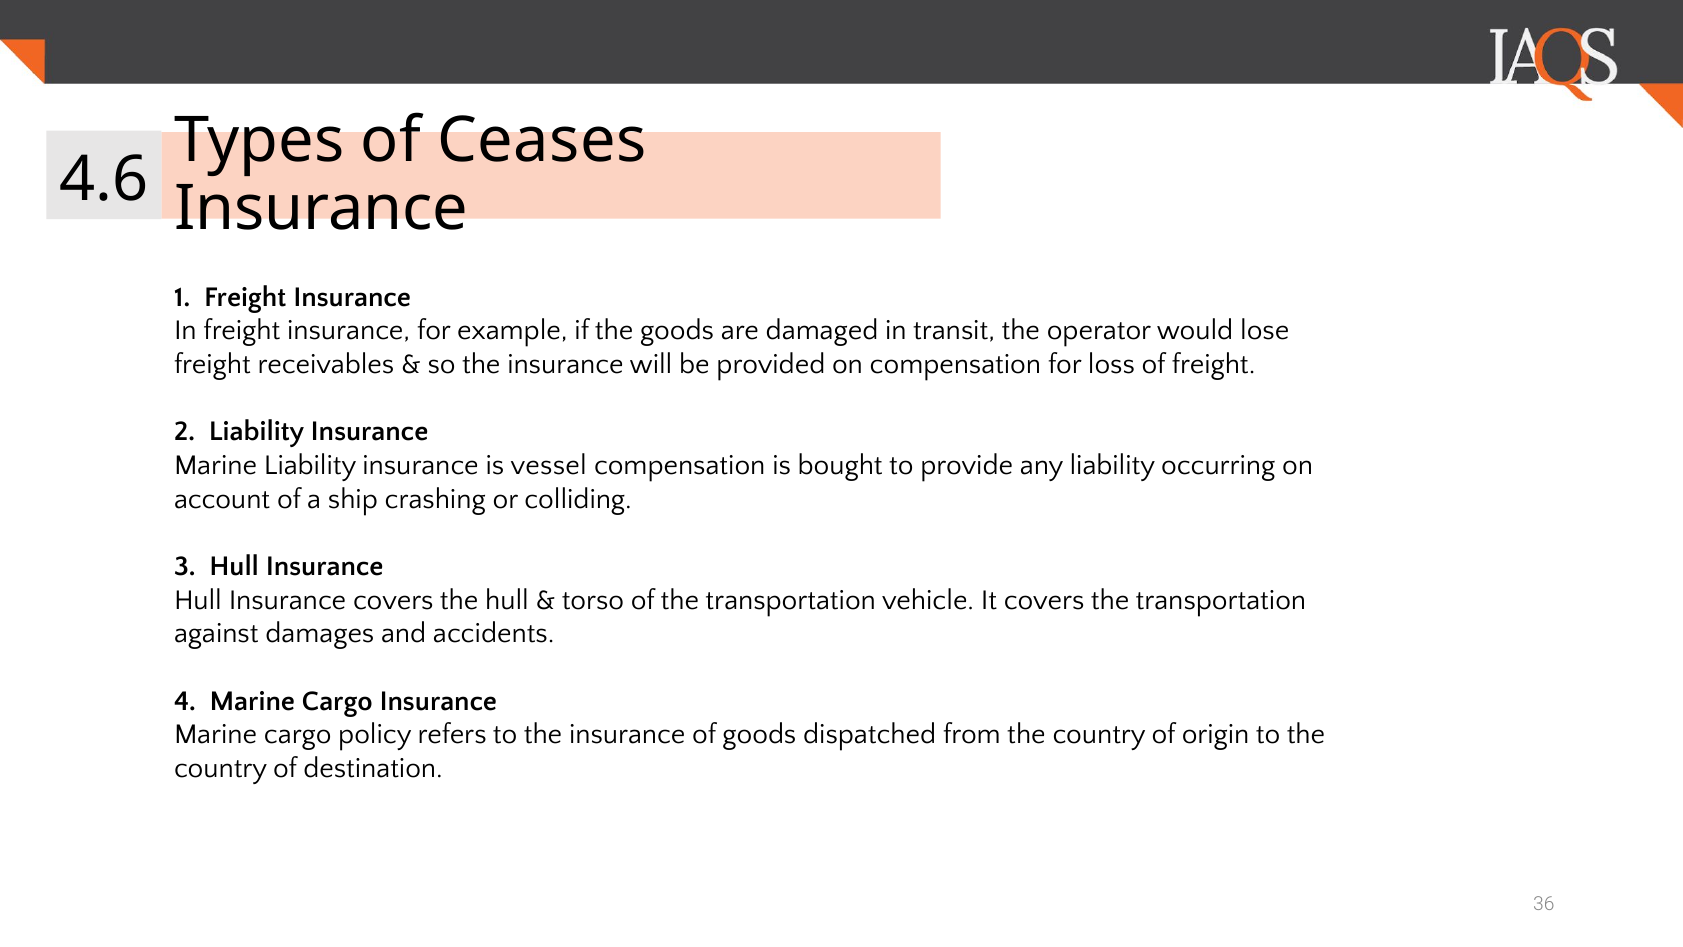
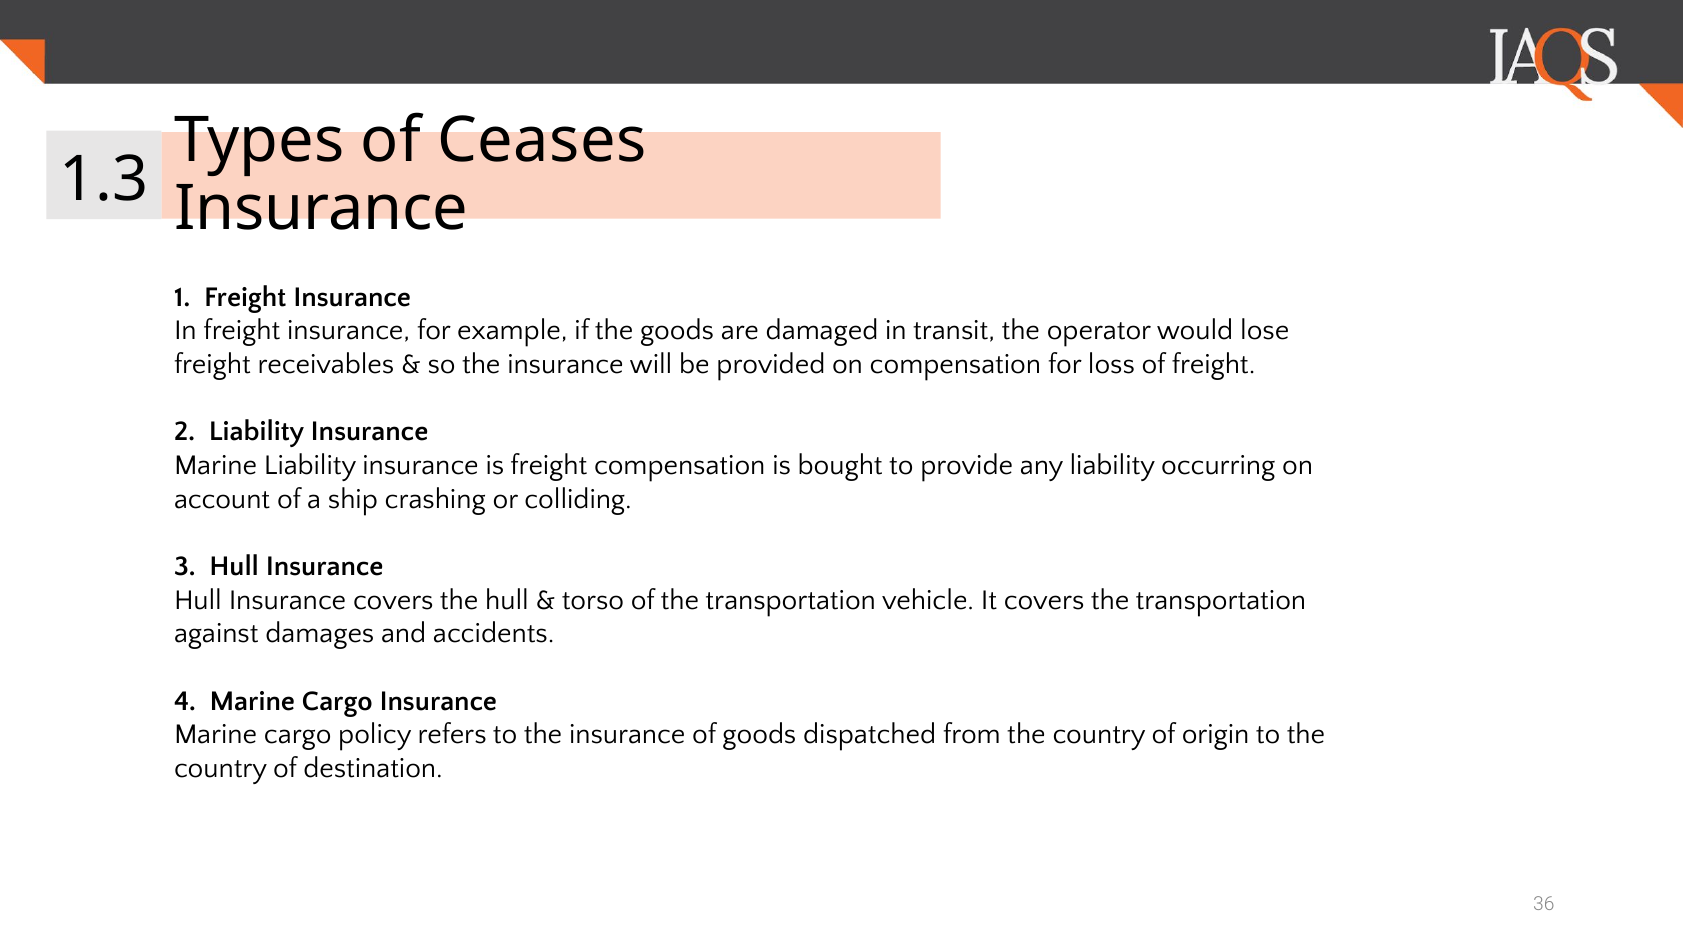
4.6: 4.6 -> 1.3 (104, 179)
is vessel: vessel -> freight (549, 465)
